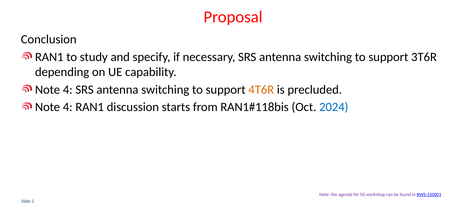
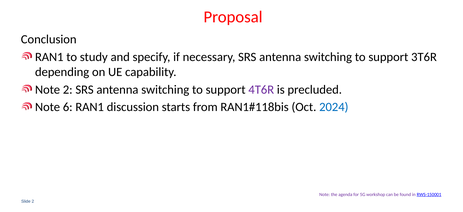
4: 4 -> 2 (68, 89)
4T6R colour: orange -> purple (261, 89)
4: 4 -> 6 (68, 107)
